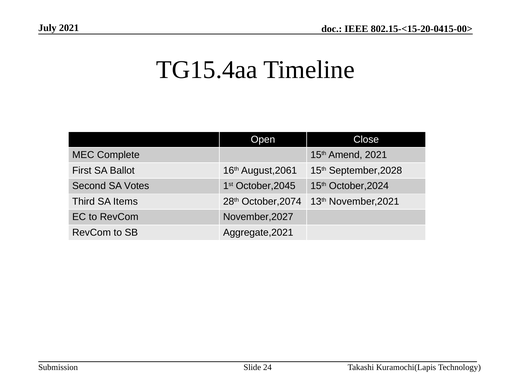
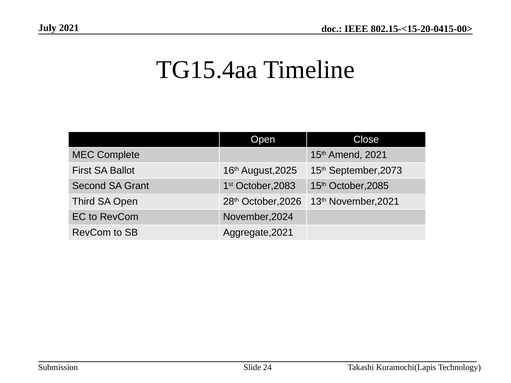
August,2061: August,2061 -> August,2025 (269, 171)
September,2028: September,2028 -> September,2073 (366, 171)
Votes: Votes -> Grant (137, 186)
October,2045: October,2045 -> October,2083 (266, 186)
October,2024: October,2024 -> October,2085 (359, 186)
SA Items: Items -> Open (125, 202)
October,2074: October,2074 -> October,2026 (272, 202)
November,2027: November,2027 -> November,2024 (258, 217)
